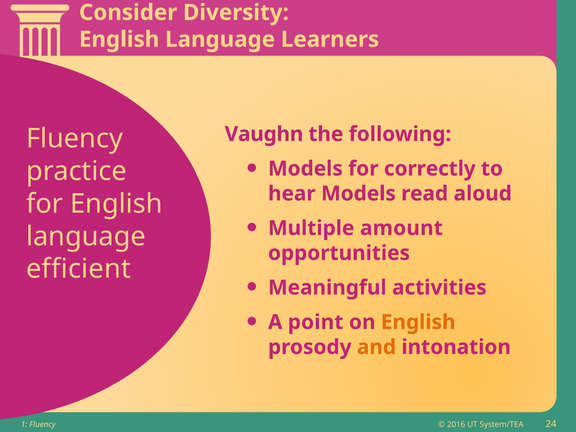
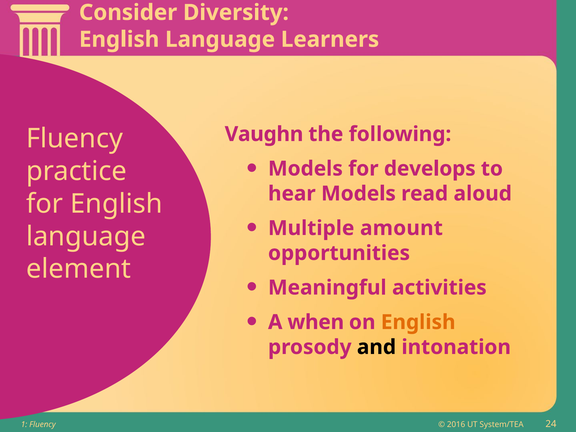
correctly: correctly -> develops (430, 169)
efficient: efficient -> element (79, 269)
point: point -> when (316, 322)
and colour: orange -> black (376, 347)
